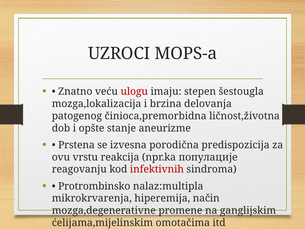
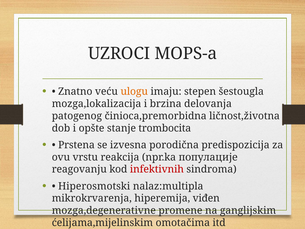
ulogu colour: red -> orange (134, 91)
aneurizme: aneurizme -> trombocita (165, 128)
Protrombinsko: Protrombinsko -> Hiperosmotski (94, 186)
način: način -> viđen (206, 198)
